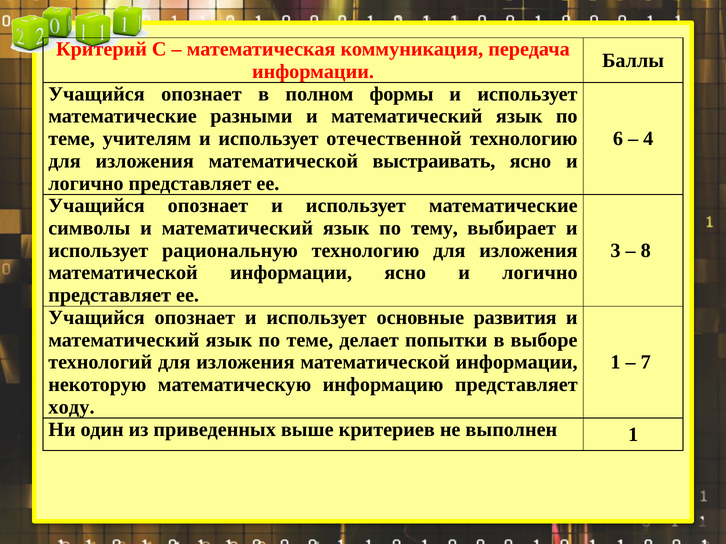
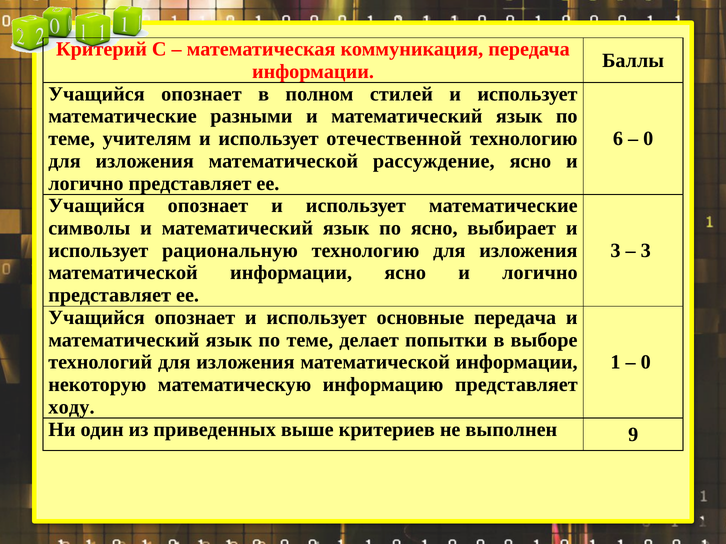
формы: формы -> стилей (401, 94)
4: 4 -> 0 (648, 139)
выстраивать: выстраивать -> рассуждение (434, 161)
по тему: тему -> ясно (434, 228)
8: 8 -> 3 (646, 251)
основные развития: развития -> передача (515, 318)
7: 7 -> 0 (646, 363)
выполнен 1: 1 -> 9 (633, 435)
